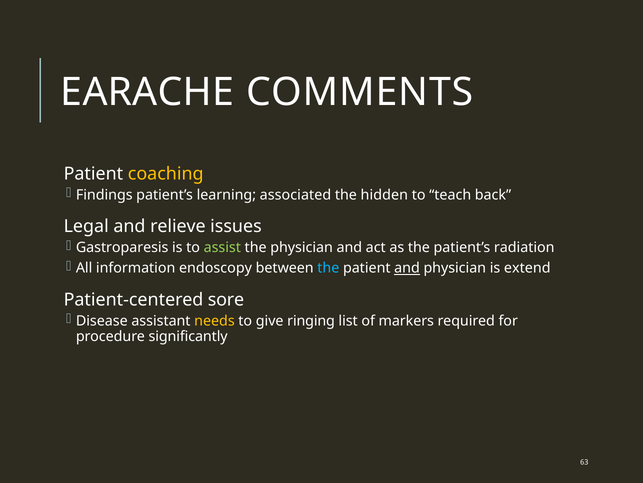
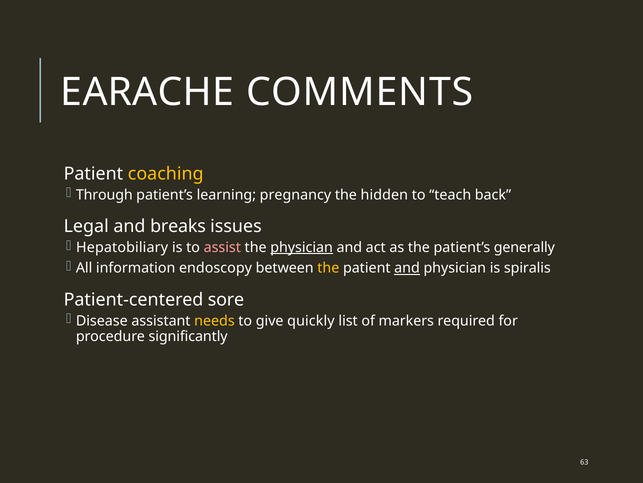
Findings: Findings -> Through (104, 194)
associated: associated -> pregnancy (295, 194)
relieve: relieve -> breaks (178, 226)
Gastroparesis: Gastroparesis -> Hepatobiliary (122, 247)
assist colour: light green -> pink (222, 247)
physician underline: none -> present (302, 247)
radiation: radiation -> generally (524, 247)
the colour: light blue -> yellow (328, 268)
extend: extend -> spiralis (527, 268)
ringing: ringing -> quickly (311, 320)
